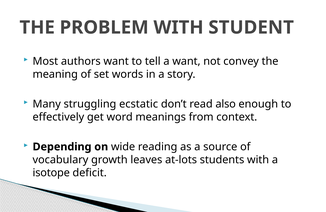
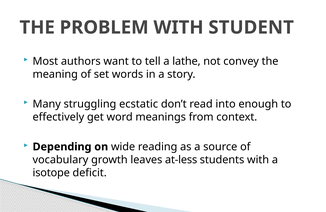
a want: want -> lathe (186, 61)
also: also -> into (226, 104)
at-lots: at-lots -> at-less (181, 160)
